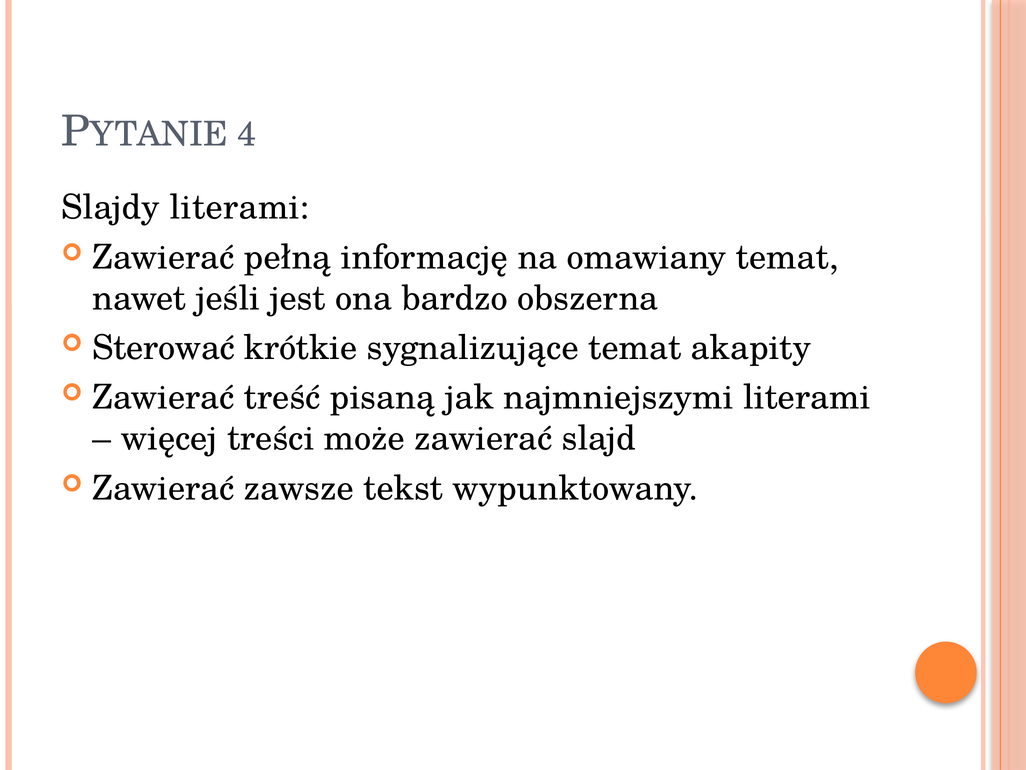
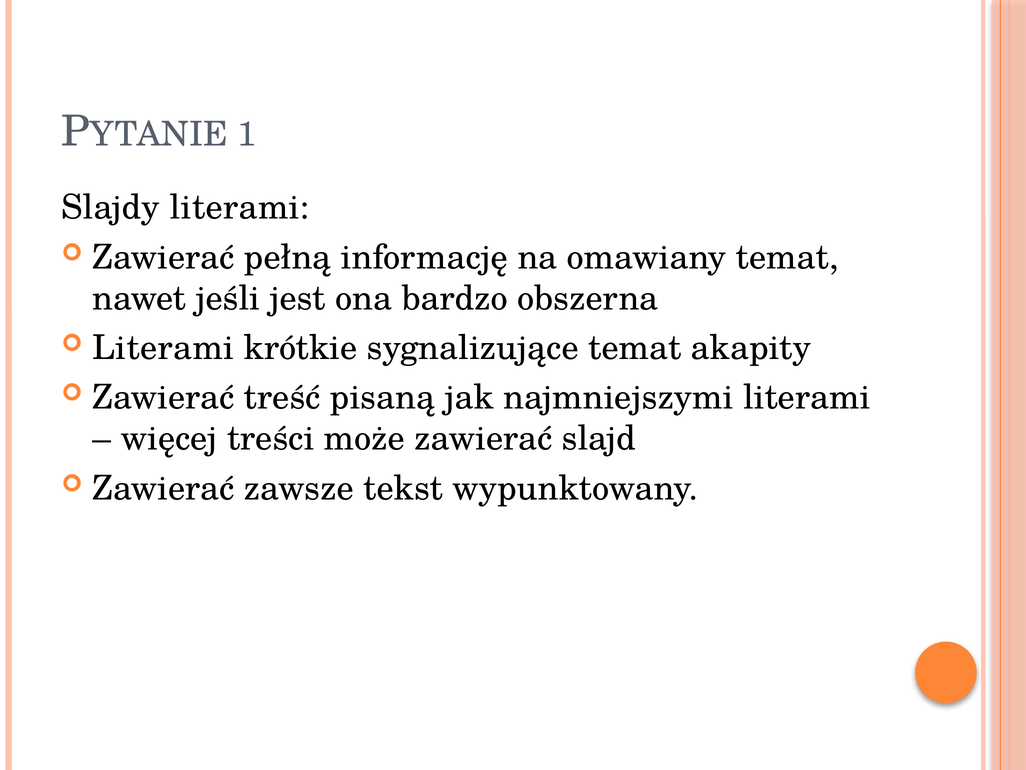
4: 4 -> 1 (247, 134)
Sterować: Sterować -> Literami (163, 348)
